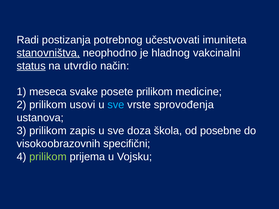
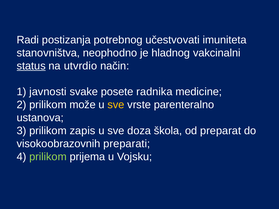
stanovništva underline: present -> none (48, 53)
meseca: meseca -> javnosti (48, 92)
posete prilikom: prilikom -> radnika (154, 92)
usovi: usovi -> može (83, 105)
sve colour: light blue -> yellow (116, 105)
sprovođenja: sprovođenja -> parenteralno (184, 105)
posebne: posebne -> preparat (221, 131)
specifični: specifični -> preparati (127, 144)
